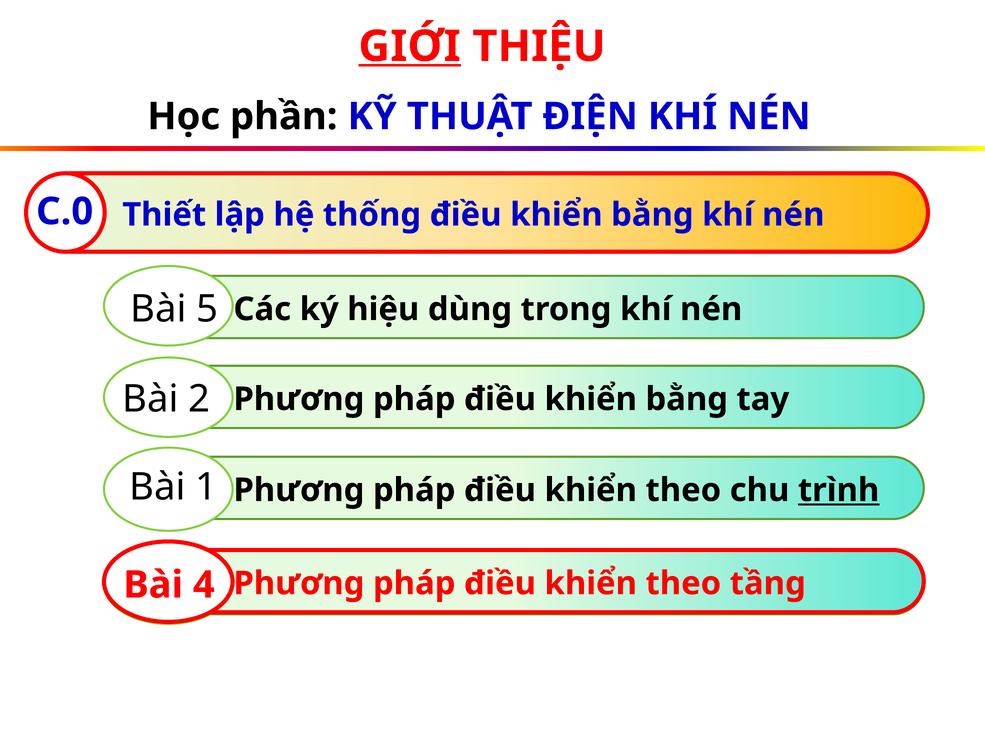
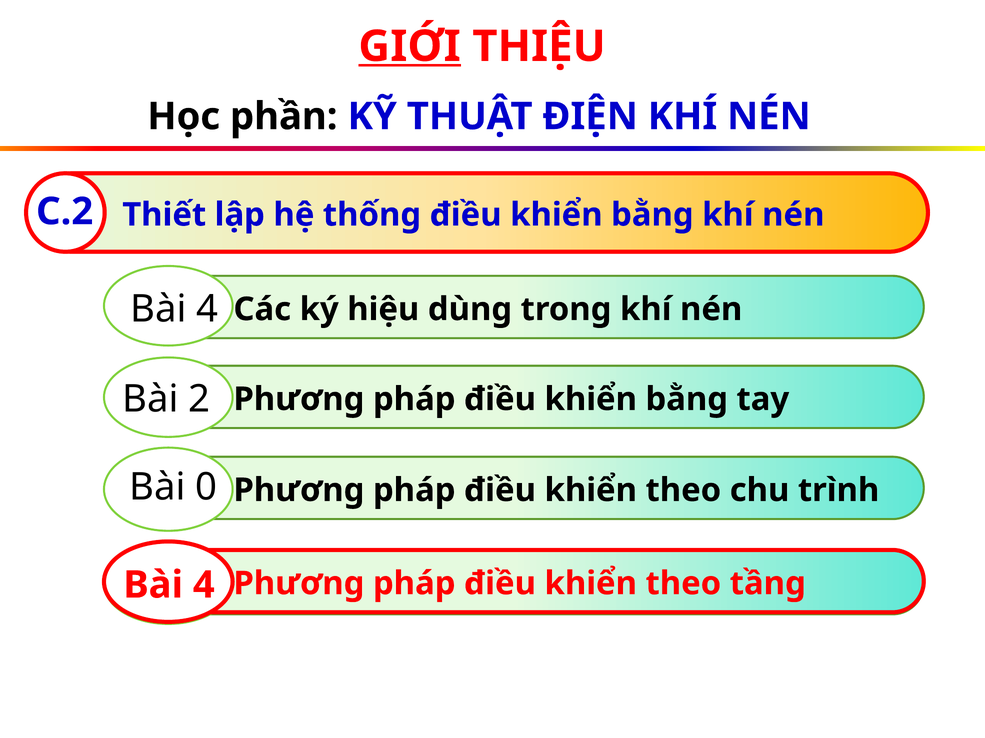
C.0: C.0 -> C.2 (65, 212)
5: 5 -> 4 (207, 309)
1: 1 -> 0 (206, 488)
trình underline: present -> none (839, 491)
